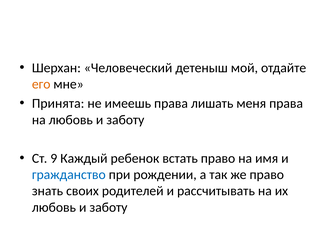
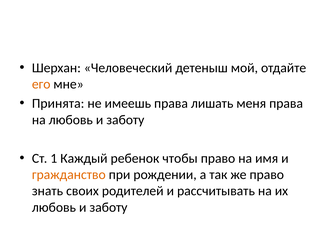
9: 9 -> 1 (54, 158)
встать: встать -> чтобы (180, 158)
гражданство colour: blue -> orange (69, 175)
